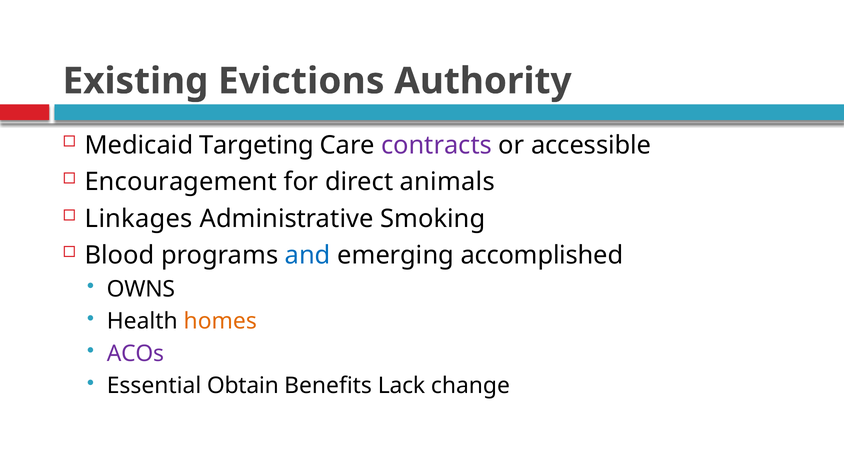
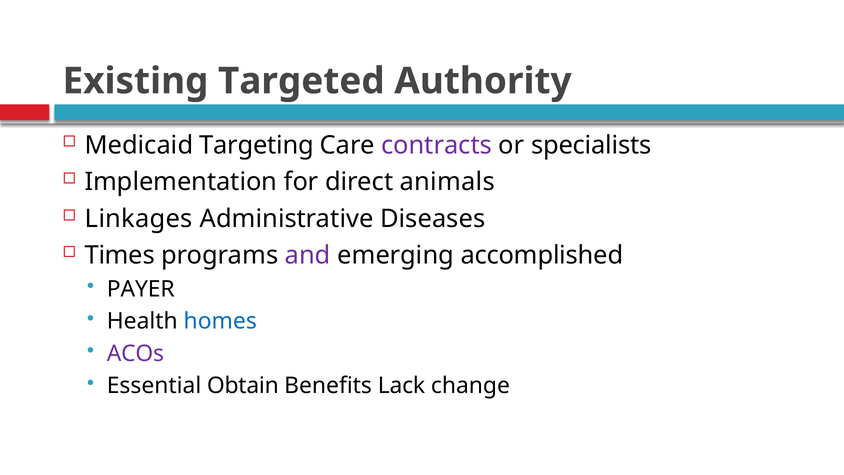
Evictions: Evictions -> Targeted (301, 81)
accessible: accessible -> specialists (591, 145)
Encouragement: Encouragement -> Implementation (181, 182)
Smoking: Smoking -> Diseases (433, 219)
Blood: Blood -> Times (120, 255)
and colour: blue -> purple (308, 255)
OWNS: OWNS -> PAYER (141, 289)
homes colour: orange -> blue (220, 321)
